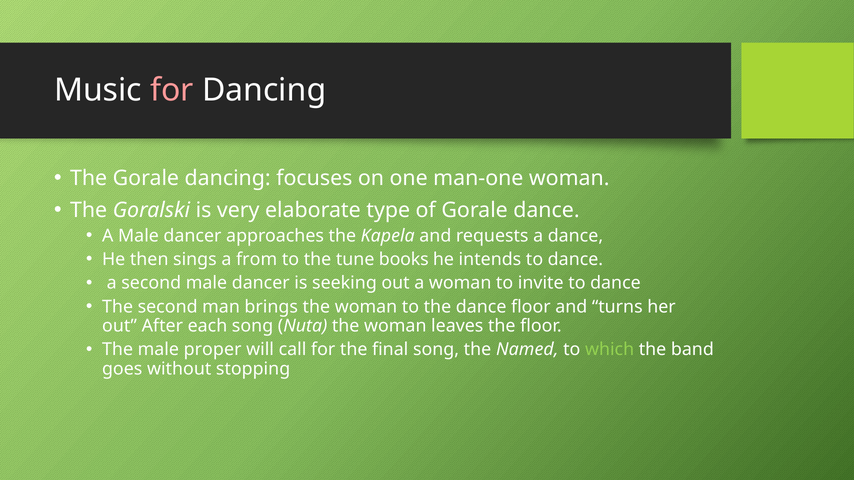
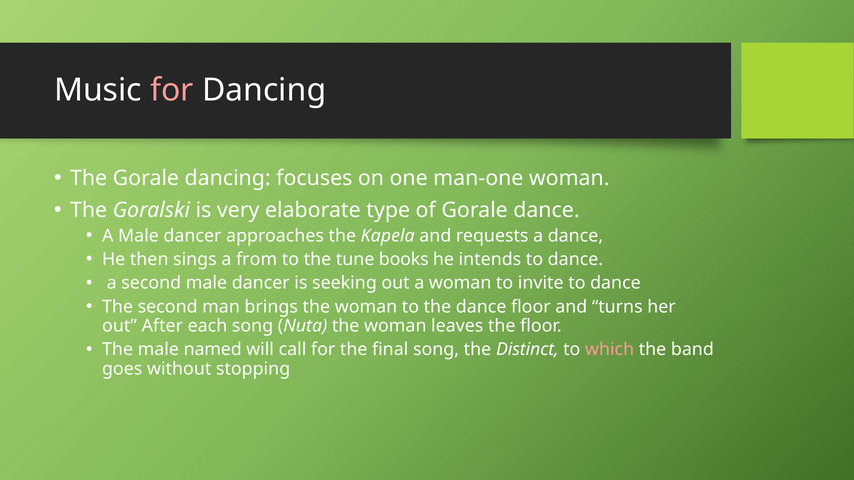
proper: proper -> named (213, 350)
Named: Named -> Distinct (527, 350)
which colour: light green -> pink (610, 350)
